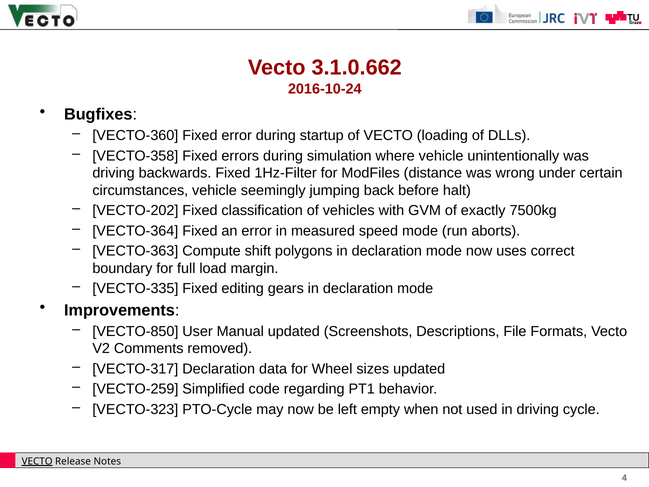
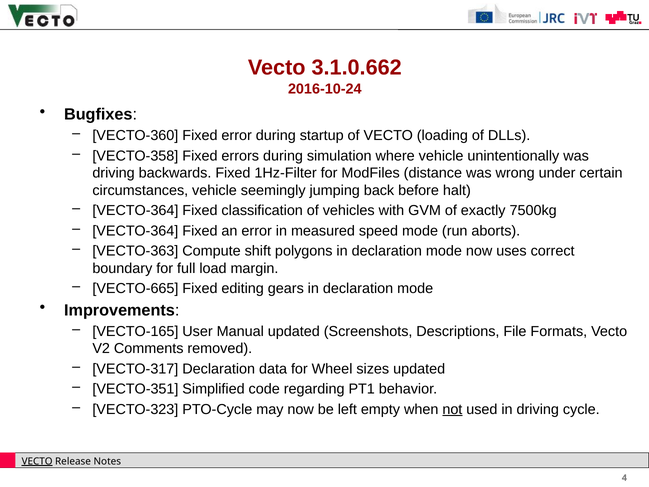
VECTO-202: VECTO-202 -> VECTO-364 (135, 210)
VECTO-335: VECTO-335 -> VECTO-665 (135, 288)
VECTO-850: VECTO-850 -> VECTO-165 (135, 331)
VECTO-259: VECTO-259 -> VECTO-351 (135, 389)
not underline: none -> present (452, 409)
